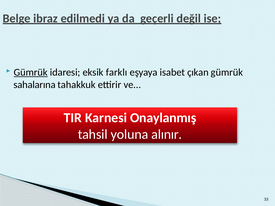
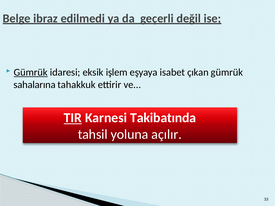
farklı: farklı -> işlem (117, 72)
TIR underline: none -> present (73, 118)
Onaylanmış: Onaylanmış -> Takibatında (163, 118)
alınır: alınır -> açılır (167, 135)
